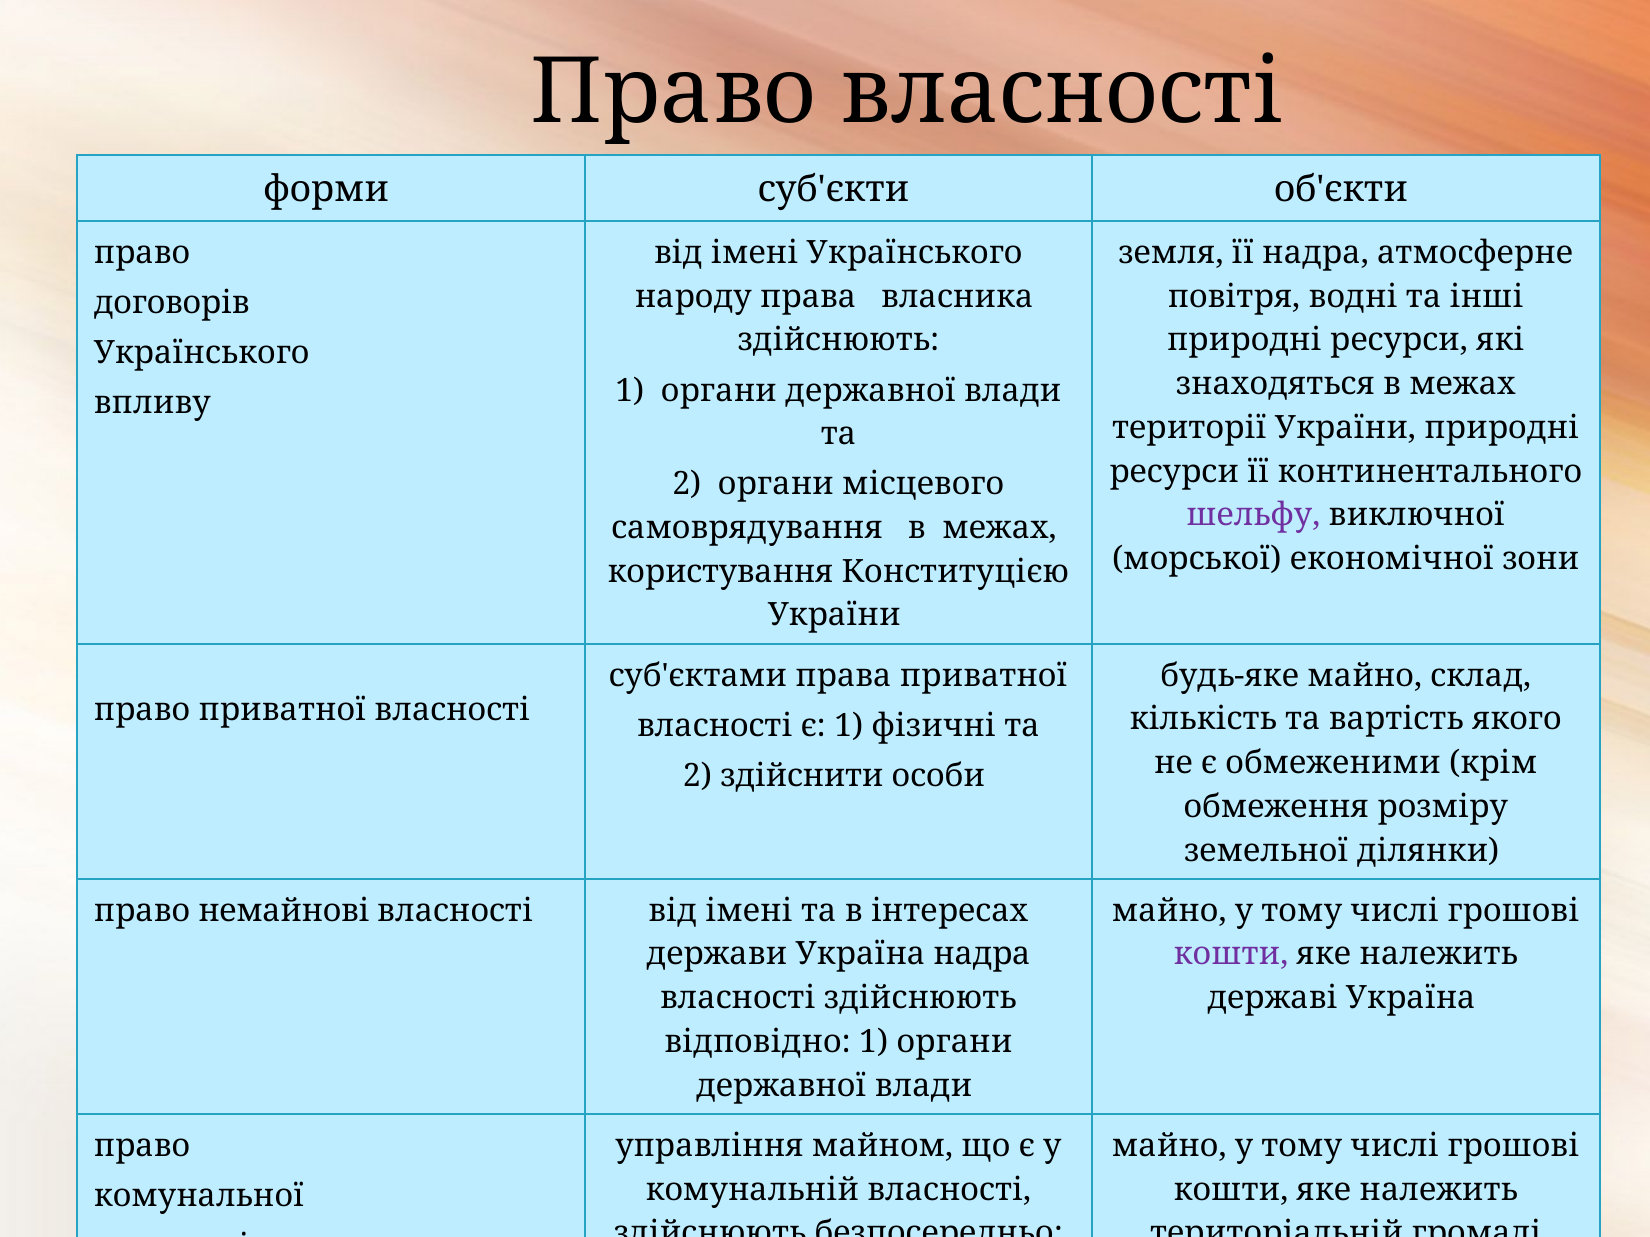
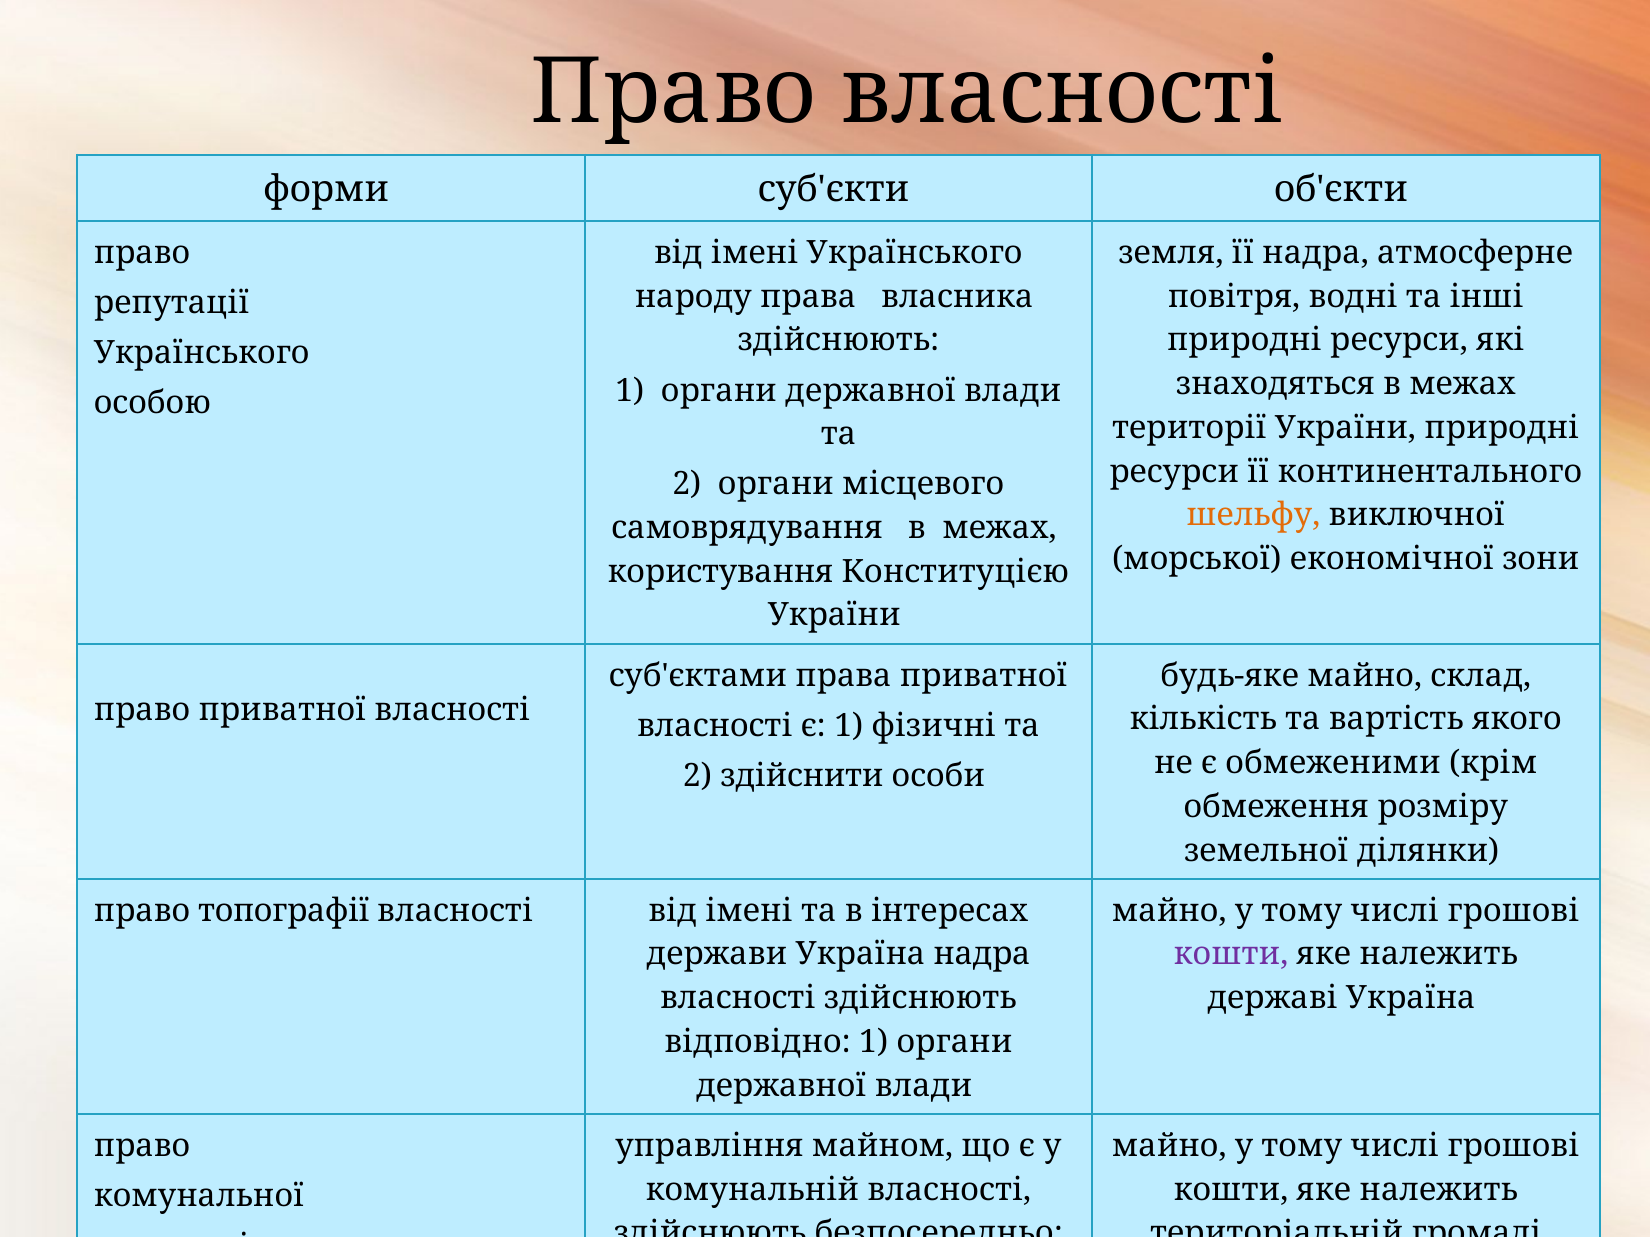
договорів: договорів -> репутації (172, 303)
впливу: впливу -> особою (152, 403)
шельфу colour: purple -> orange (1253, 515)
немайнові: немайнові -> топографії (284, 911)
